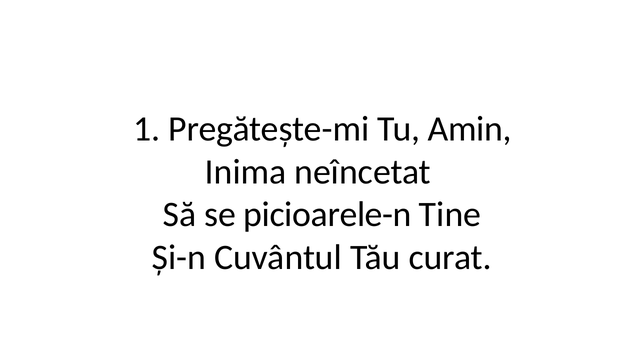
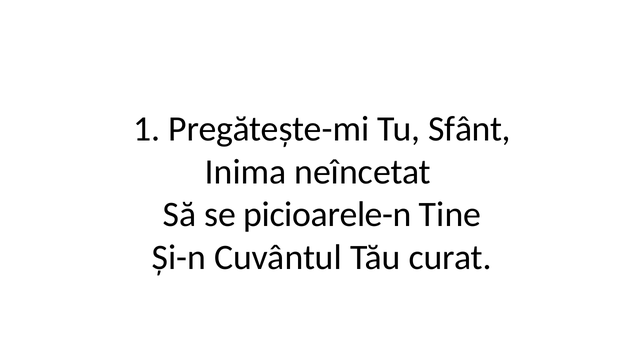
Amin: Amin -> Sfânt (470, 129)
